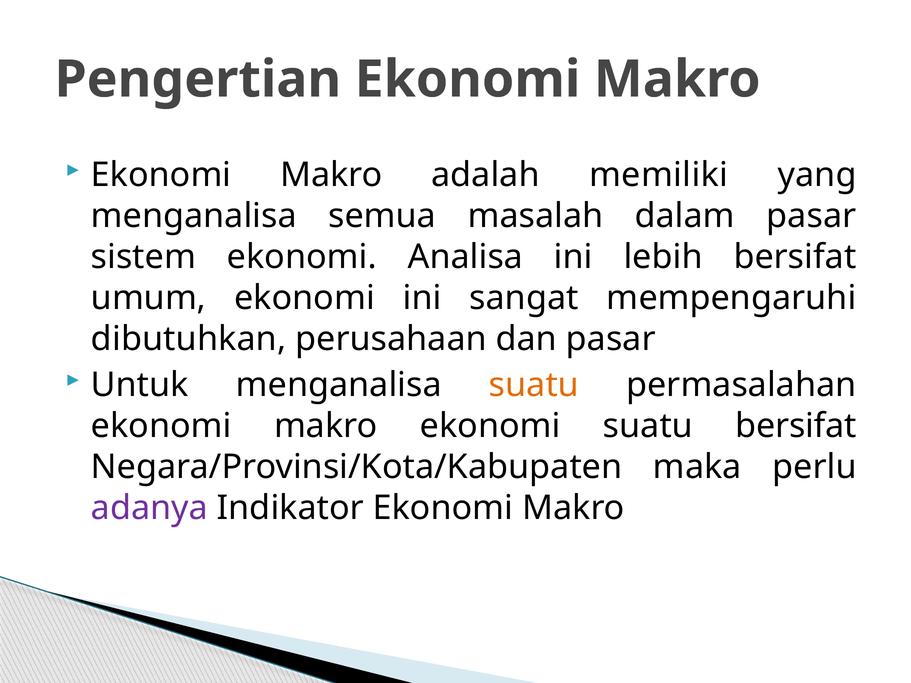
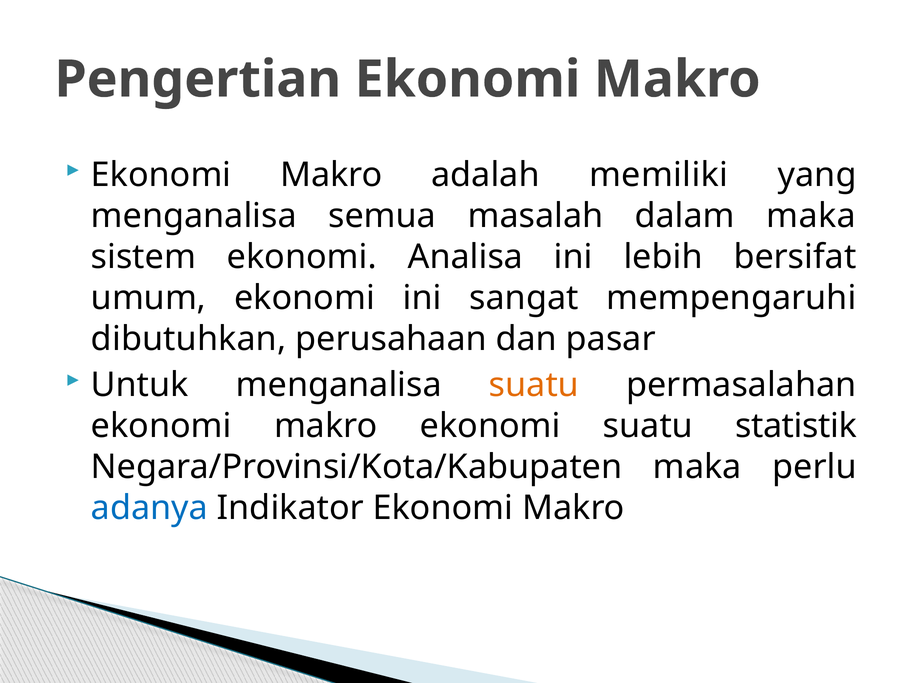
dalam pasar: pasar -> maka (811, 216)
suatu bersifat: bersifat -> statistik (796, 426)
adanya colour: purple -> blue (149, 508)
